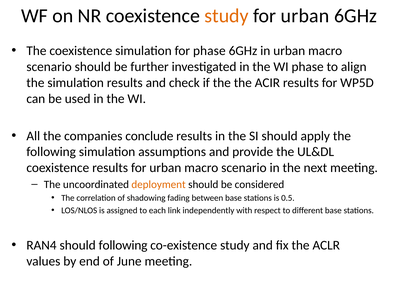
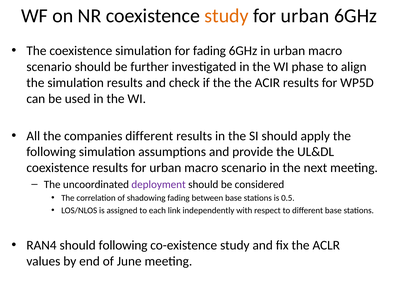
for phase: phase -> fading (209, 51)
companies conclude: conclude -> different (149, 136)
deployment colour: orange -> purple (159, 184)
